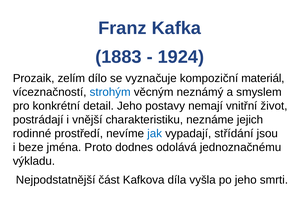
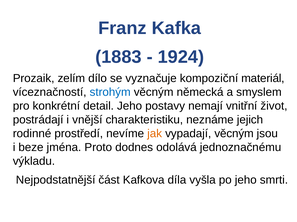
neznámý: neznámý -> německá (200, 92)
jak colour: blue -> orange (155, 134)
vypadají střídání: střídání -> věcným (234, 134)
